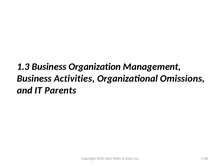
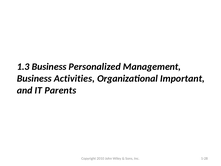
Organization: Organization -> Personalized (95, 67)
Omissions: Omissions -> Important (182, 78)
